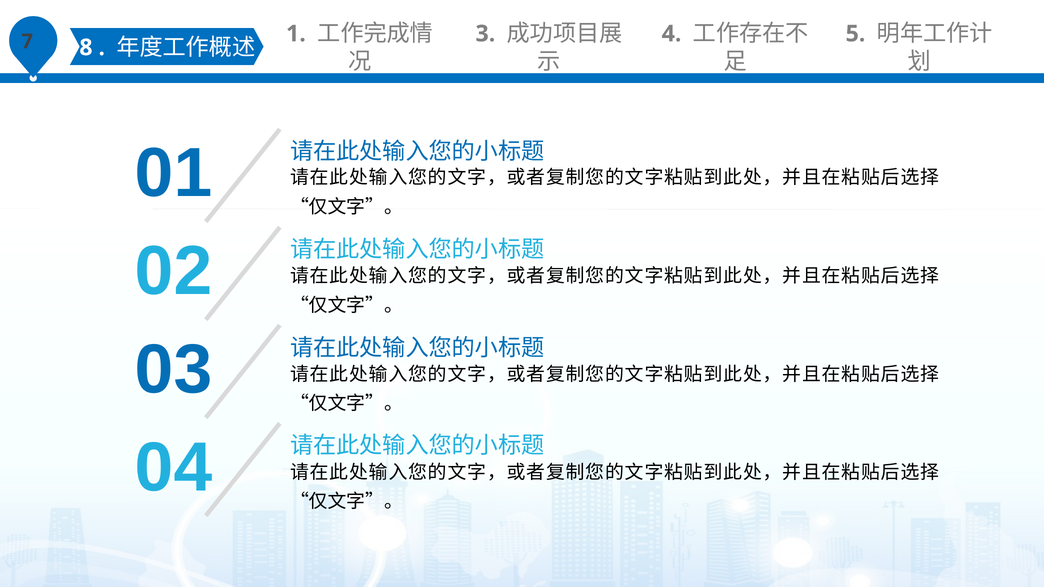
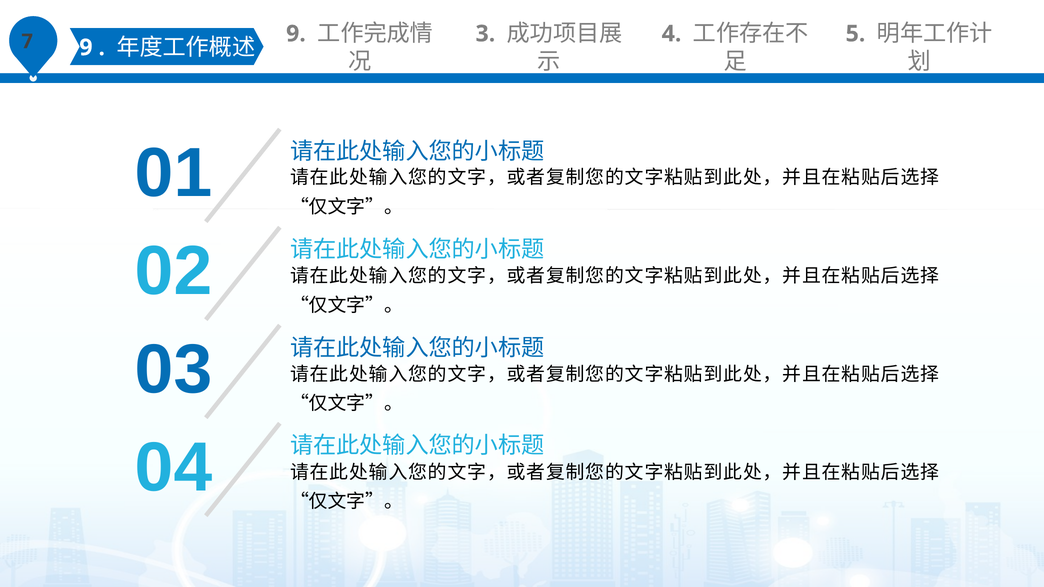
8: 8 -> 9 (86, 48)
1: 1 -> 9 (296, 34)
